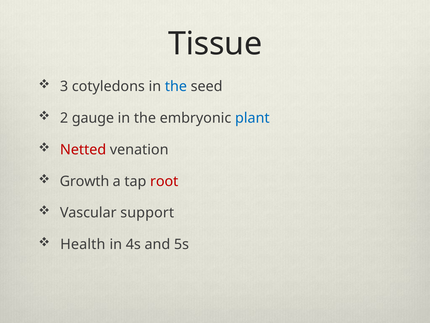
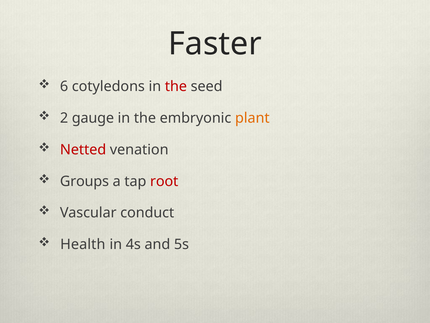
Tissue: Tissue -> Faster (215, 44)
3: 3 -> 6 (64, 86)
the colour: blue -> red (176, 86)
plant colour: blue -> orange (252, 118)
Growth: Growth -> Groups (84, 181)
support: support -> conduct (147, 213)
